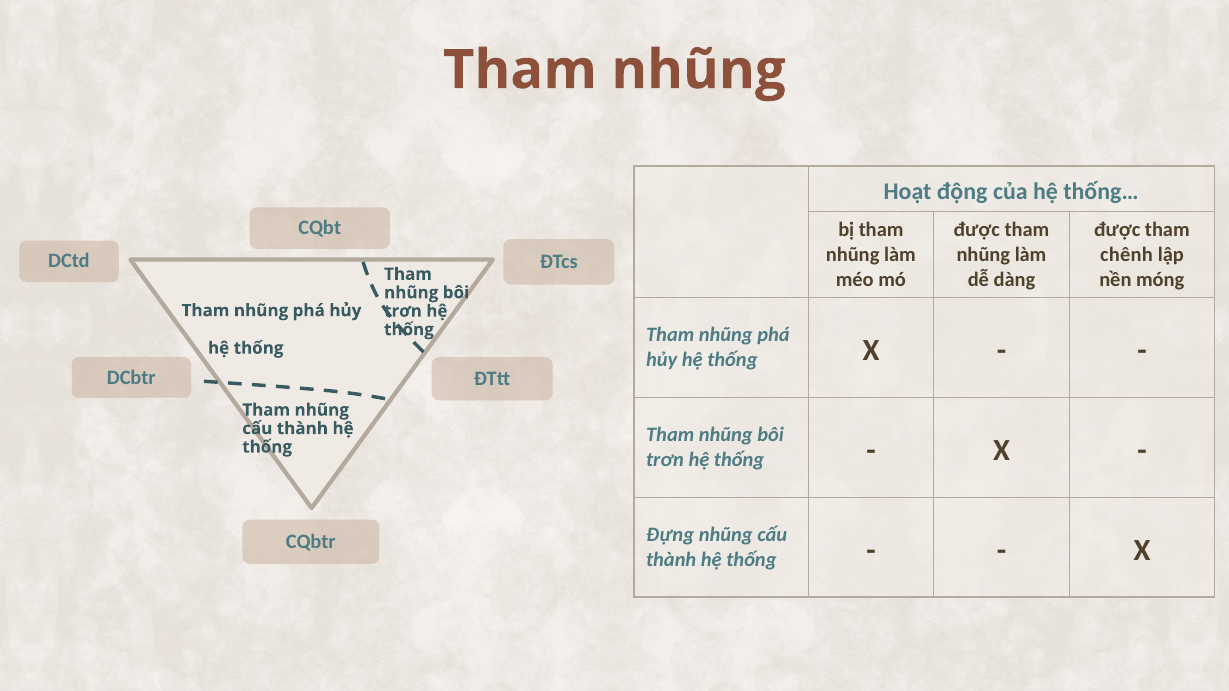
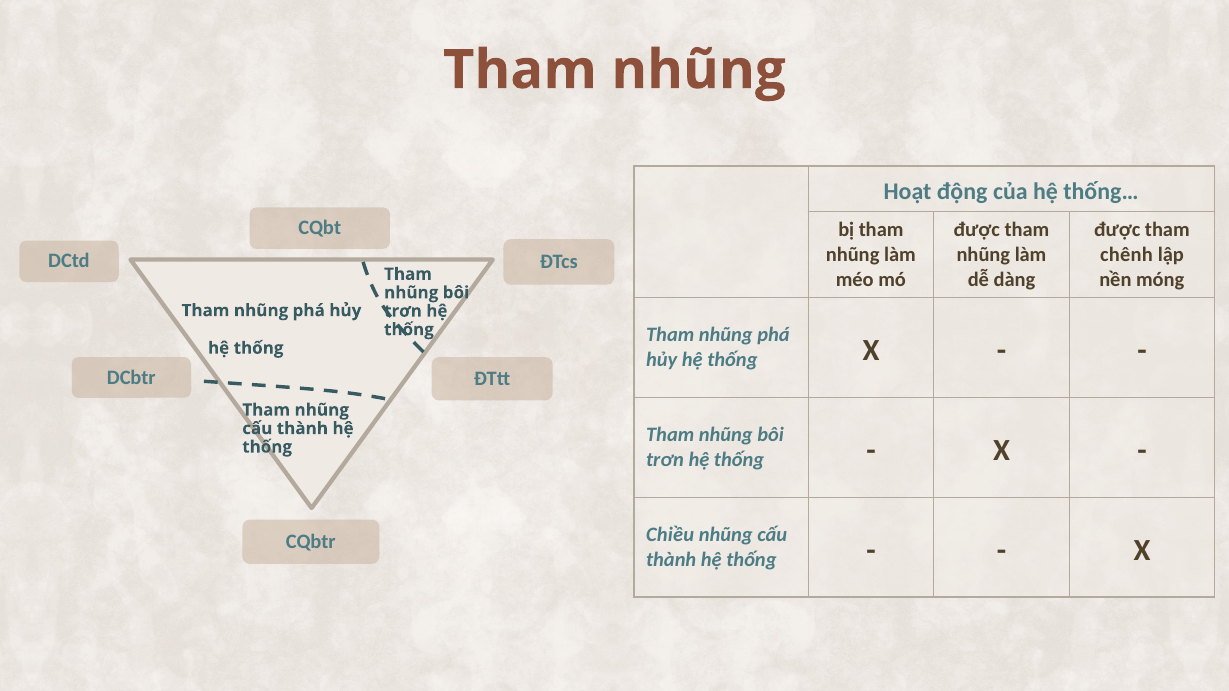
Đựng: Đựng -> Chiều (670, 535)
